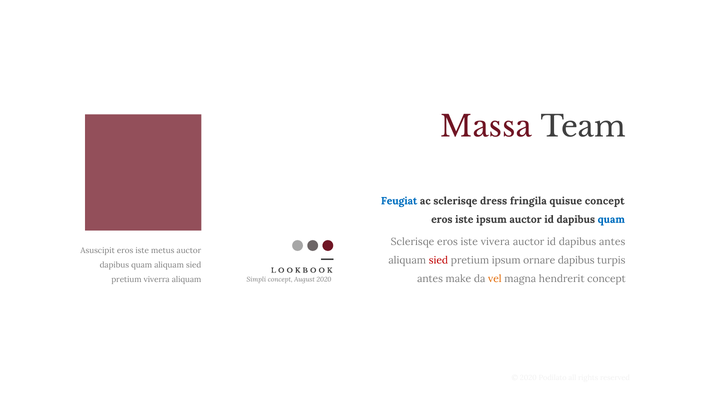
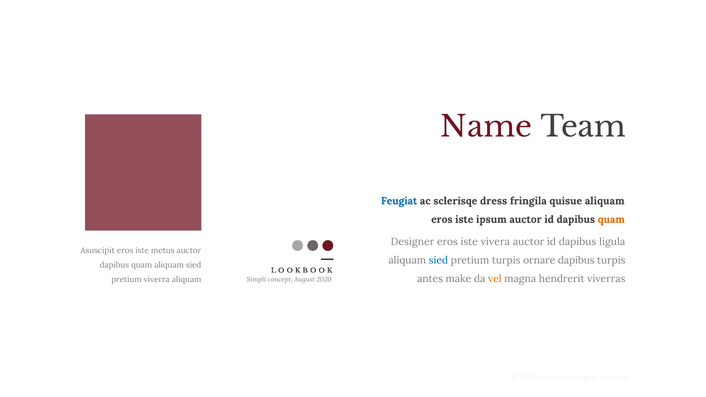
Massa: Massa -> Name (486, 127)
quisue concept: concept -> aliquam (605, 201)
quam colour: blue -> orange (611, 219)
Sclerisqe: Sclerisqe -> Designer (412, 242)
dapibus antes: antes -> ligula (612, 242)
sied colour: red -> blue (438, 260)
pretium ipsum: ipsum -> turpis (506, 260)
hendrerit concept: concept -> viverras (606, 279)
